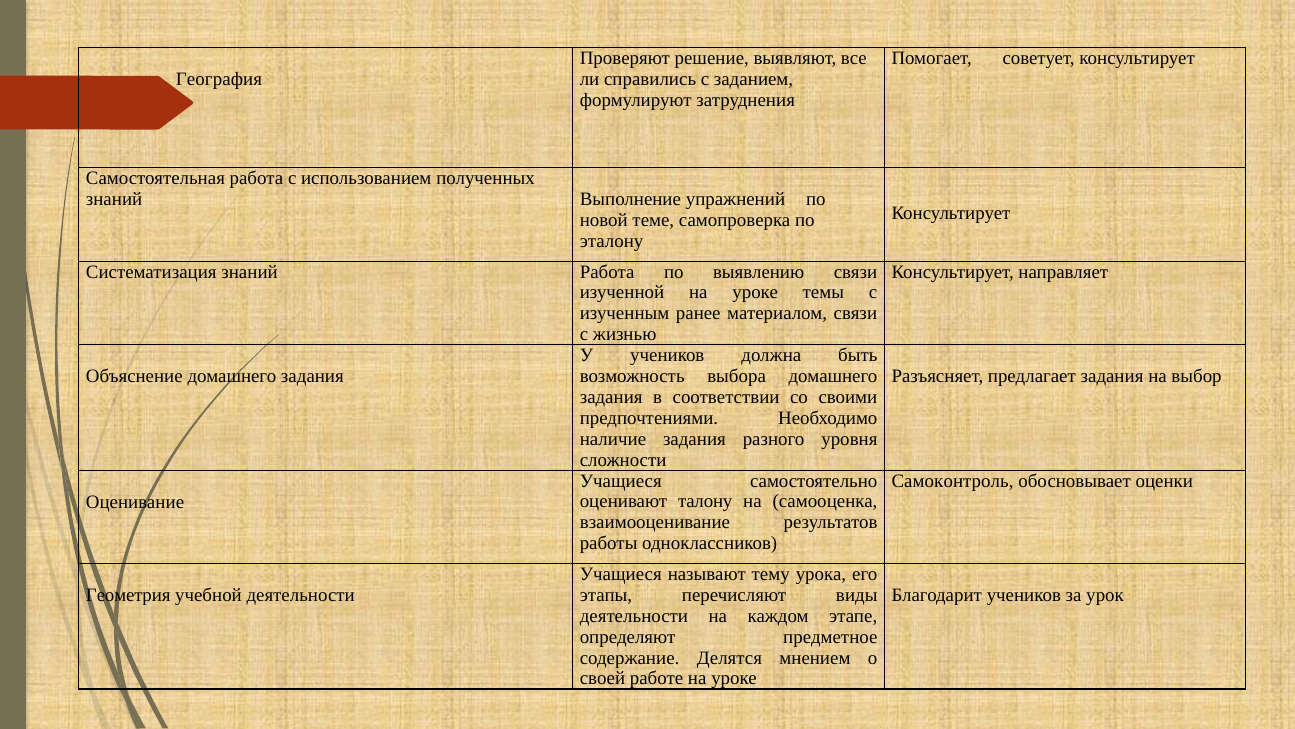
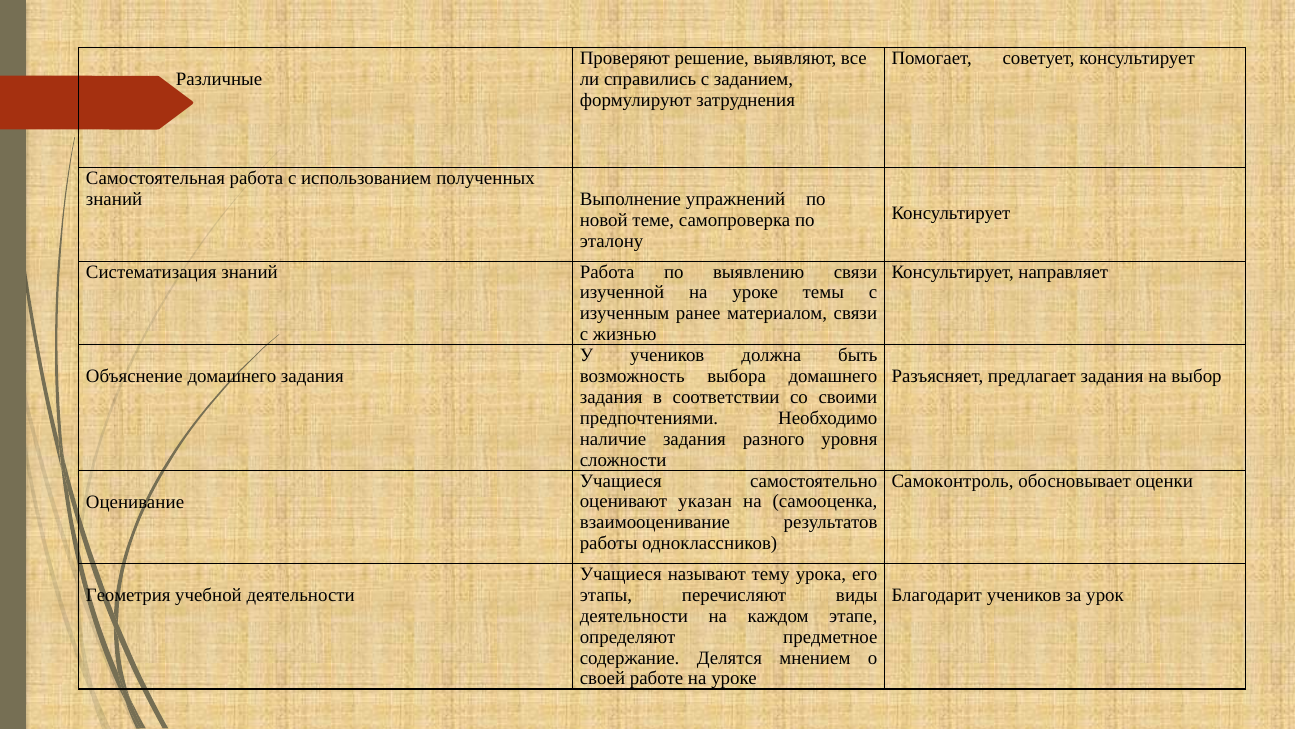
География: География -> Различные (219, 79)
талону: талону -> указан (705, 501)
